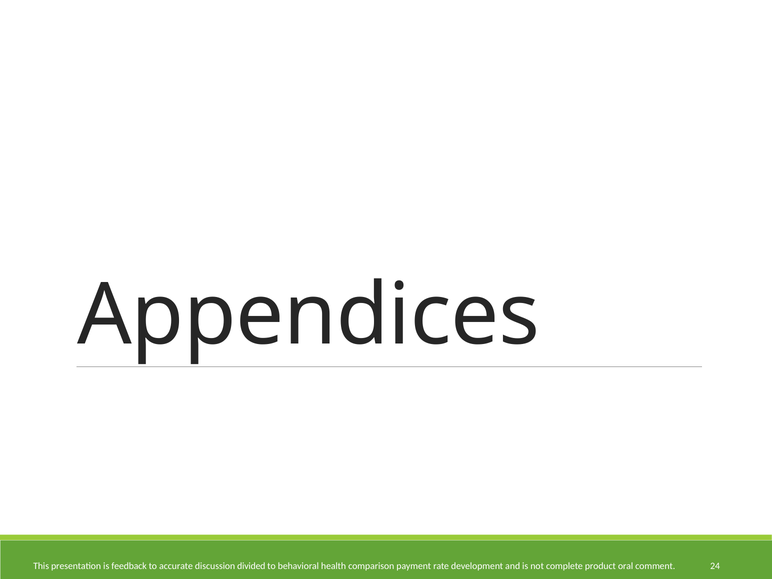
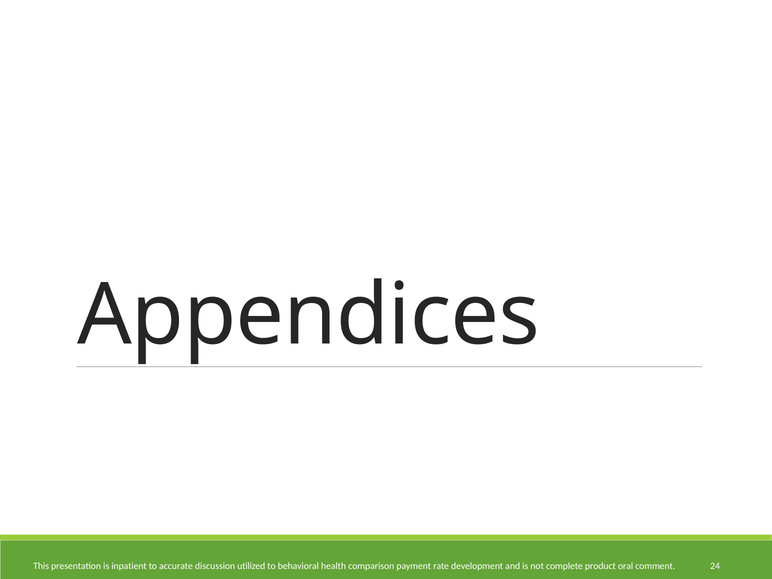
feedback: feedback -> inpatient (129, 566)
divided: divided -> utilized (251, 566)
